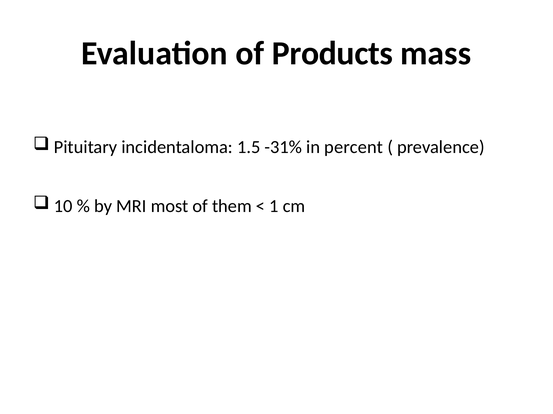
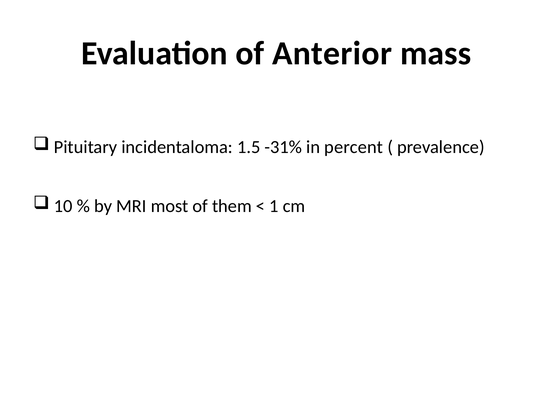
Products: Products -> Anterior (332, 54)
